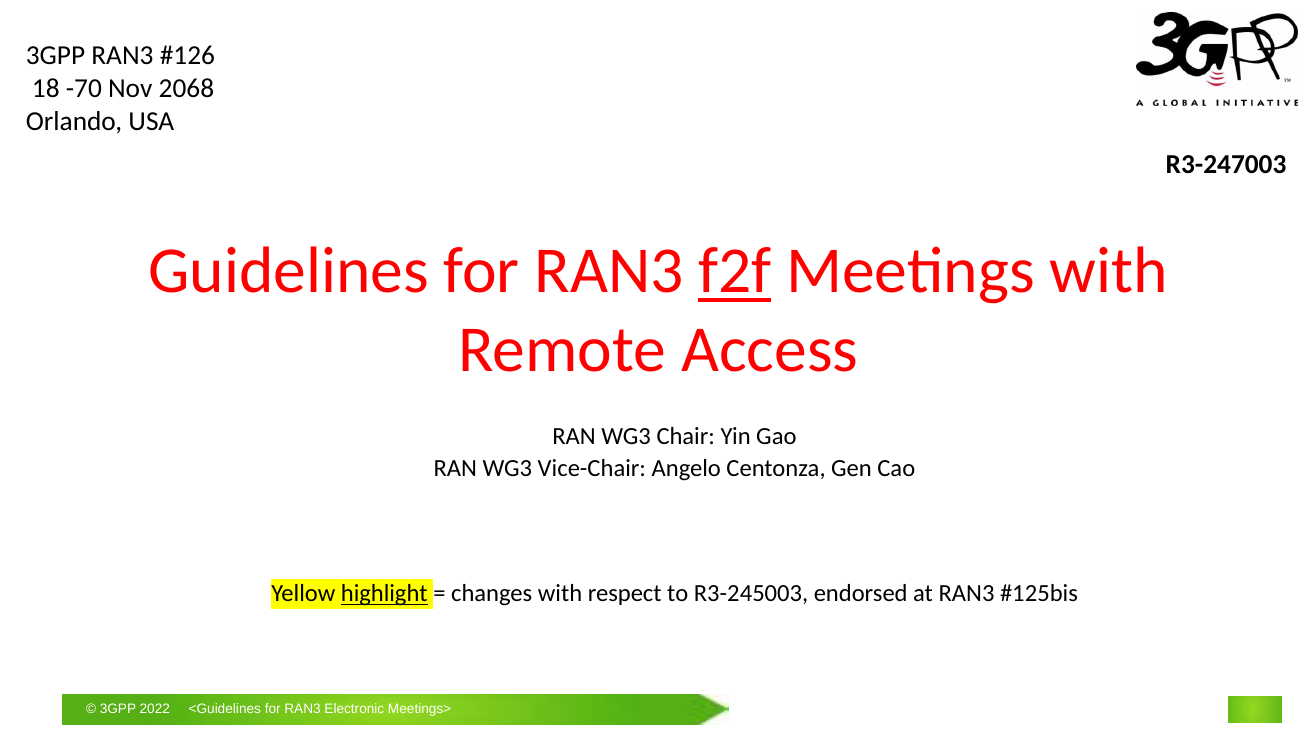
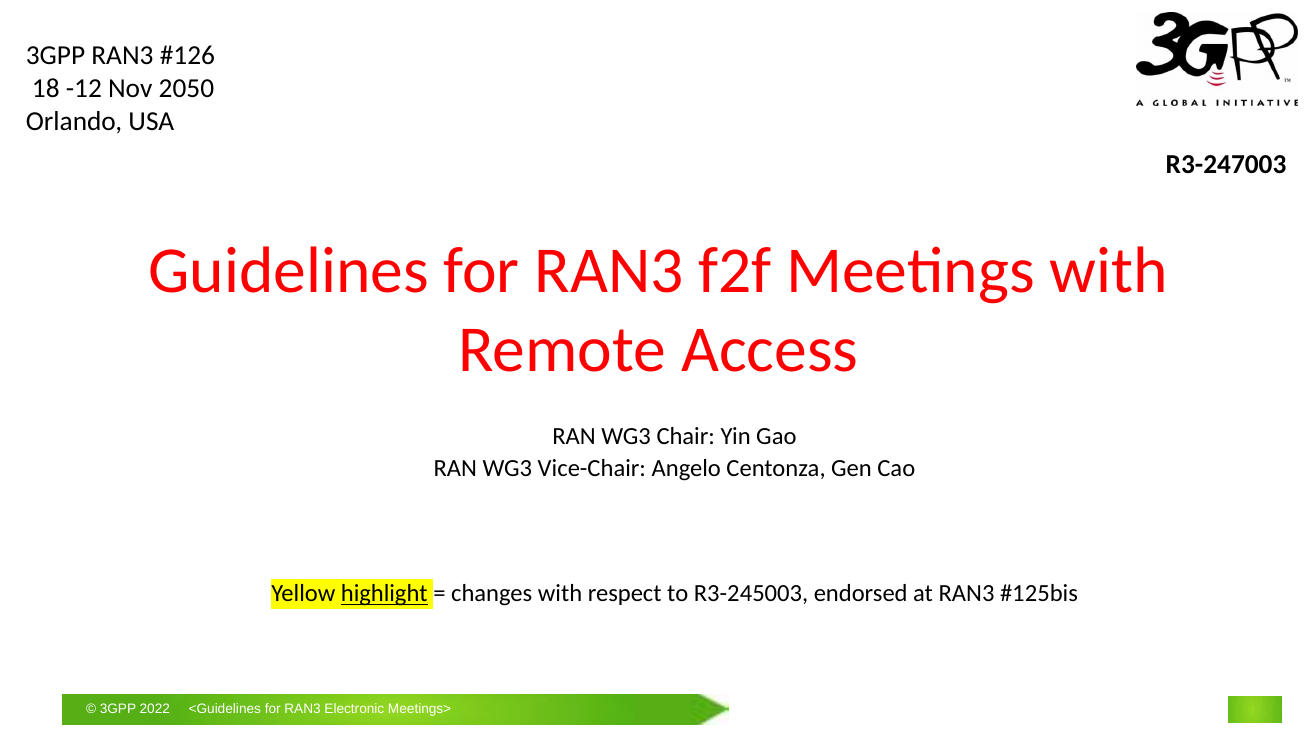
-70: -70 -> -12 (84, 89)
2068: 2068 -> 2050 (186, 89)
f2f underline: present -> none (735, 271)
